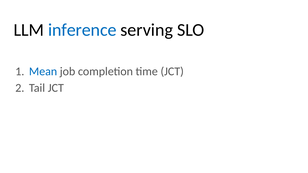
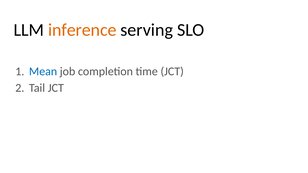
inference colour: blue -> orange (82, 30)
